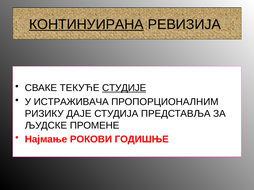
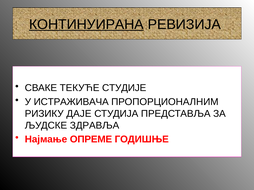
СТУДИЈЕ underline: present -> none (124, 88)
ПРОМЕНЕ: ПРОМЕНЕ -> ЗДРАВЉА (95, 126)
РОКОВИ: РОКОВИ -> ОПРЕМЕ (91, 140)
